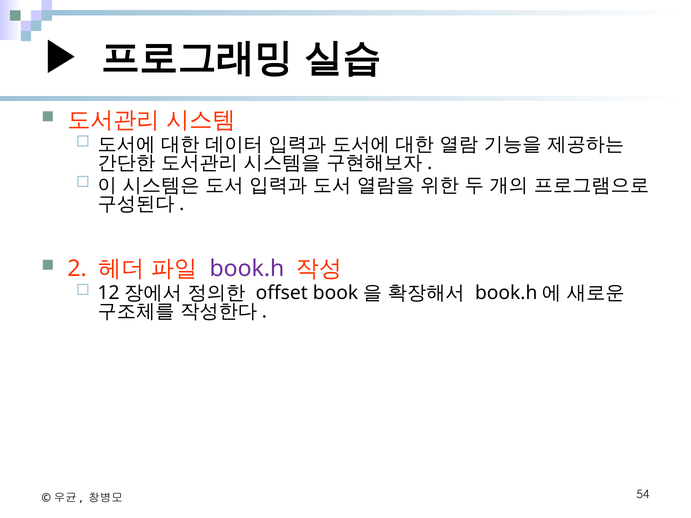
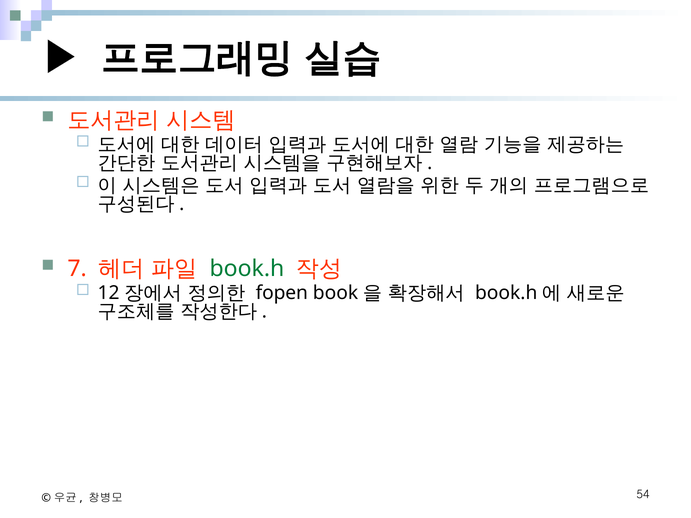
2: 2 -> 7 (77, 269)
book.h colour: purple -> green (247, 269)
offset: offset -> fopen (282, 293)
